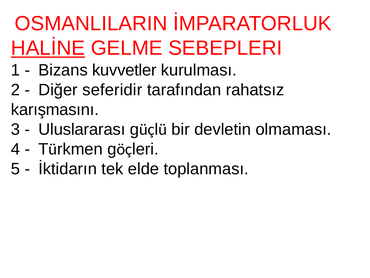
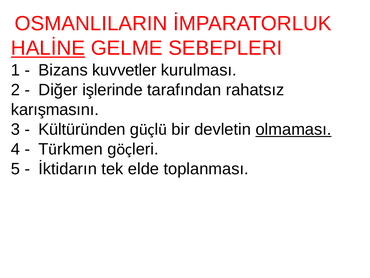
seferidir: seferidir -> işlerinde (112, 90)
Uluslararası: Uluslararası -> Kültüründen (82, 129)
olmaması underline: none -> present (294, 129)
